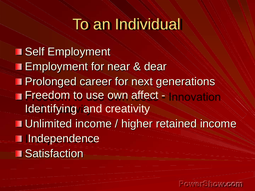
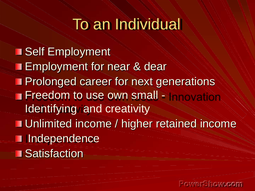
affect: affect -> small (145, 95)
